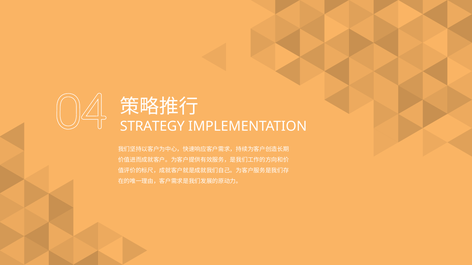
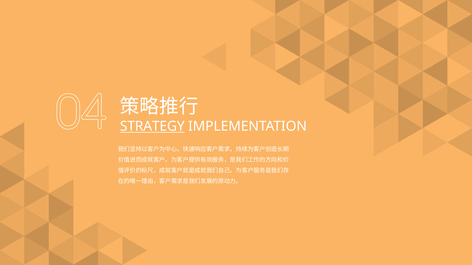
STRATEGY underline: none -> present (152, 127)
